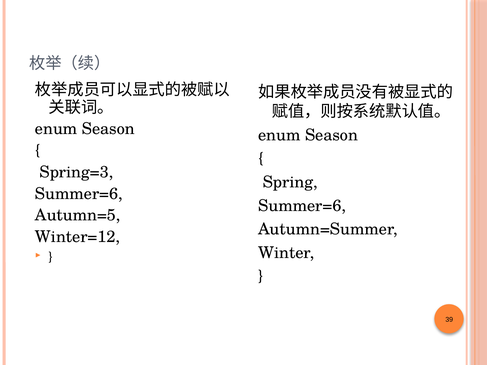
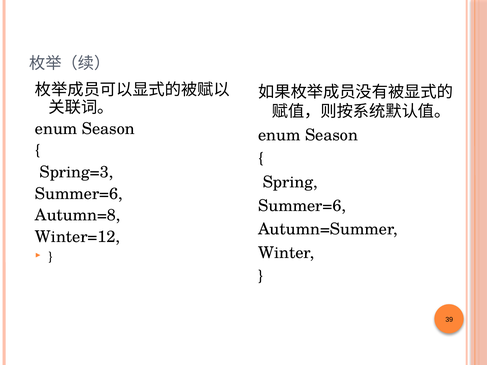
Autumn=5: Autumn=5 -> Autumn=8 (78, 215)
